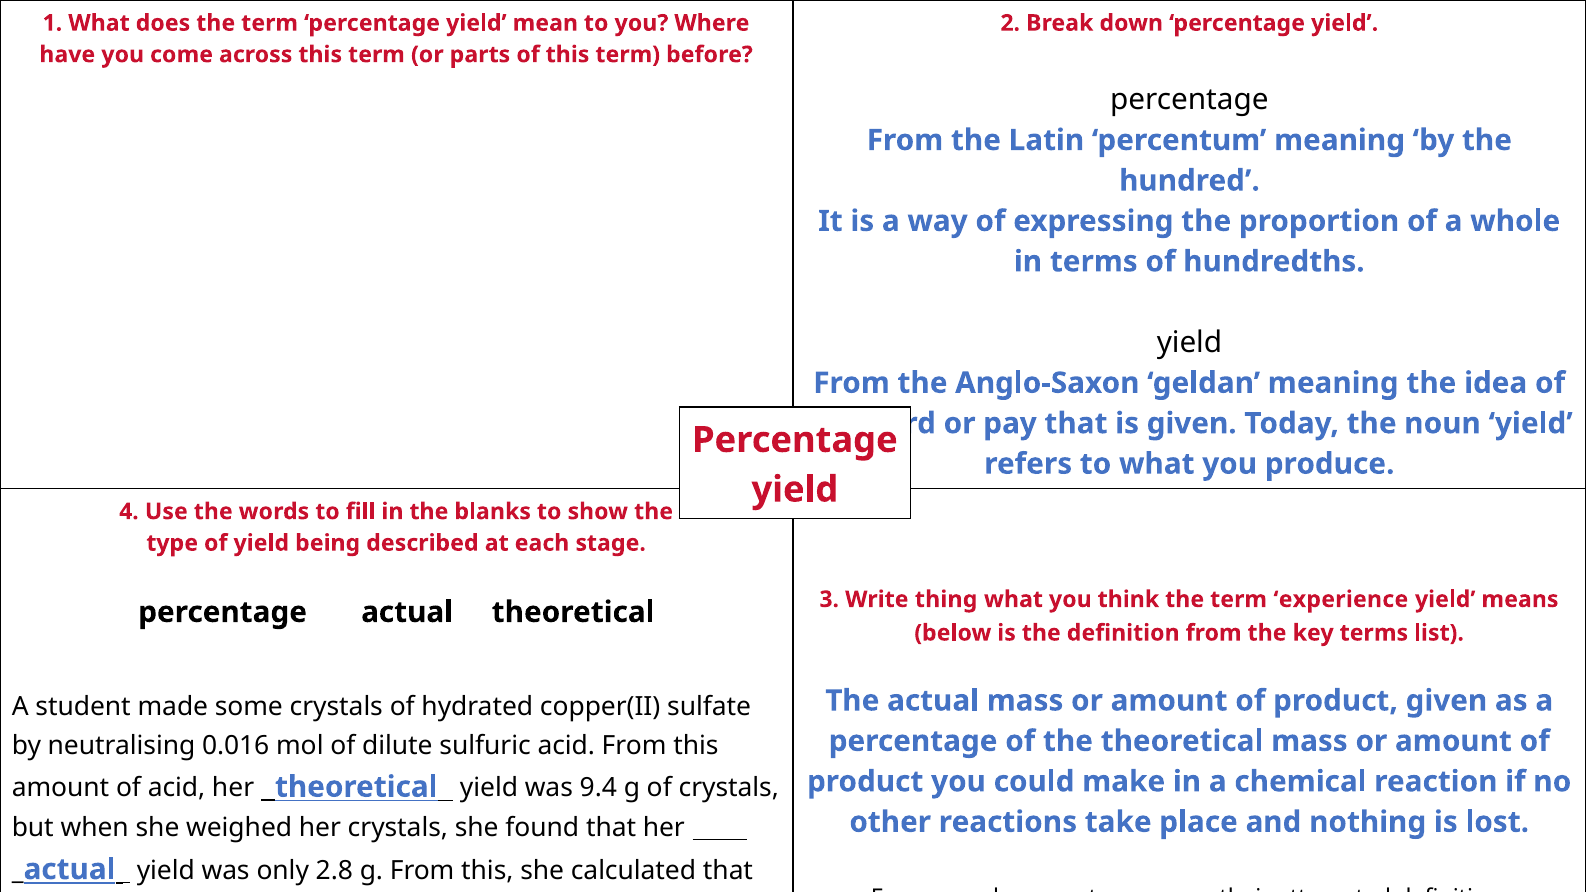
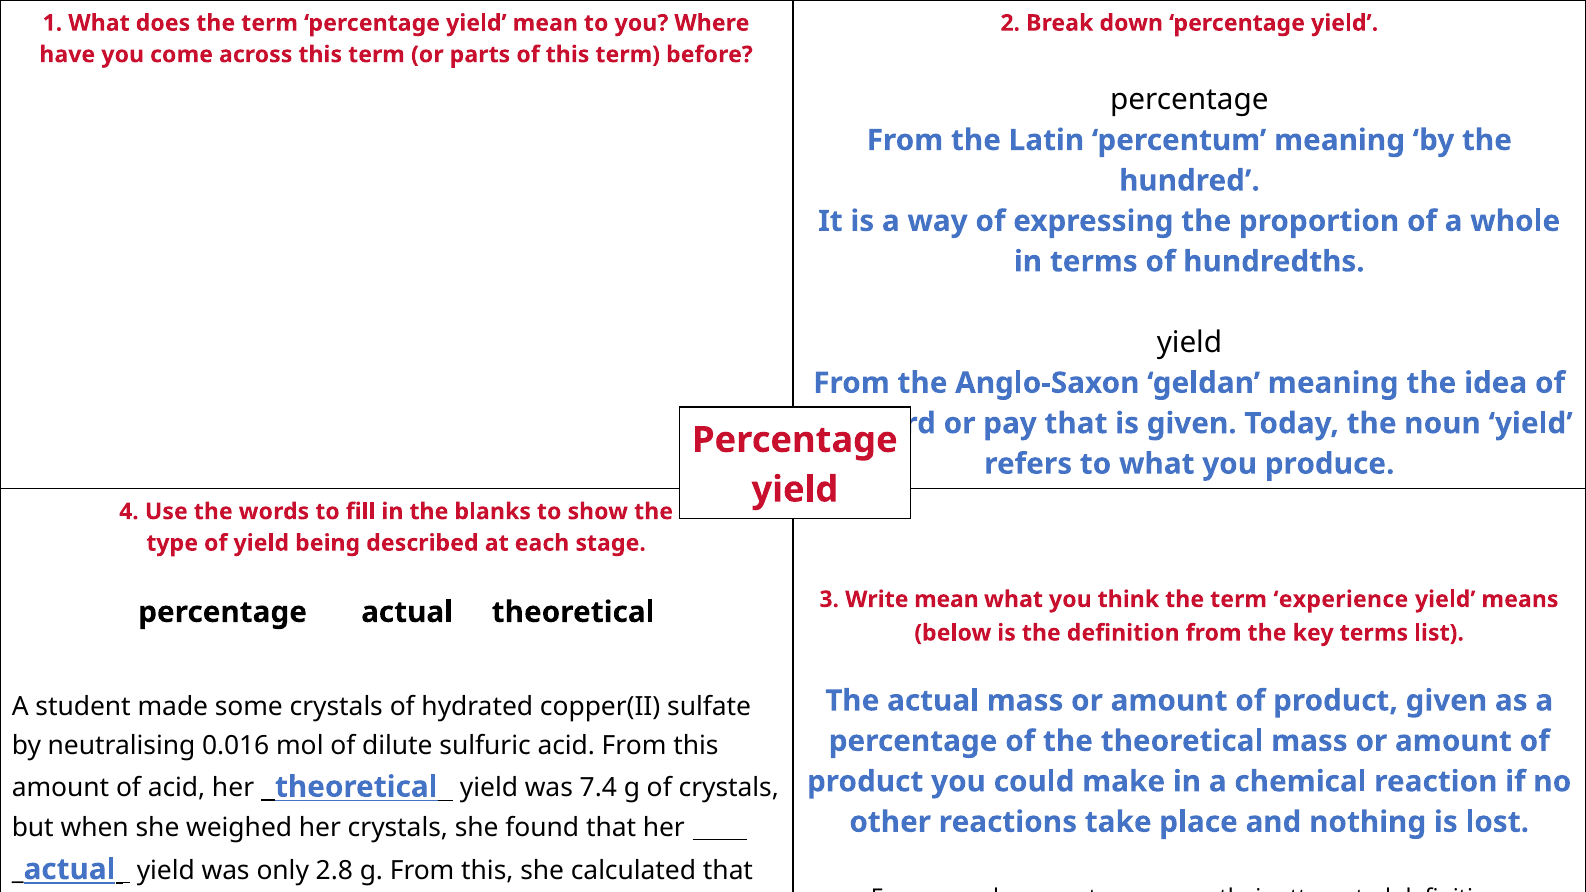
Write thing: thing -> mean (946, 599)
9.4: 9.4 -> 7.4 (598, 788)
